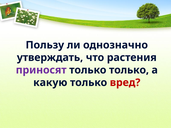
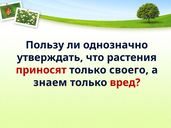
приносят colour: purple -> red (41, 70)
только только: только -> своего (129, 70)
какую: какую -> знаем (50, 83)
